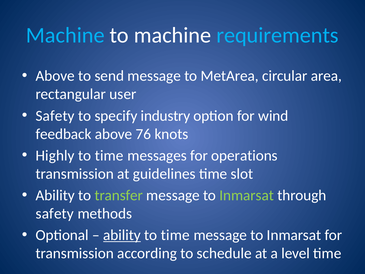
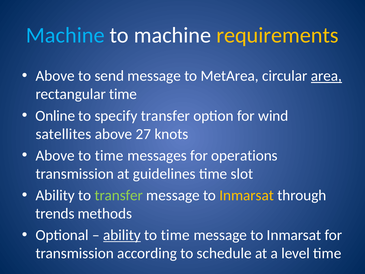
requirements colour: light blue -> yellow (278, 35)
area underline: none -> present (326, 76)
rectangular user: user -> time (123, 94)
Safety: Safety -> Online (55, 116)
specify industry: industry -> transfer (165, 116)
feedback: feedback -> satellites (63, 134)
76: 76 -> 27 (143, 134)
Highly: Highly -> Above (55, 155)
Inmarsat colour: light green -> yellow (247, 195)
safety: safety -> trends (55, 213)
